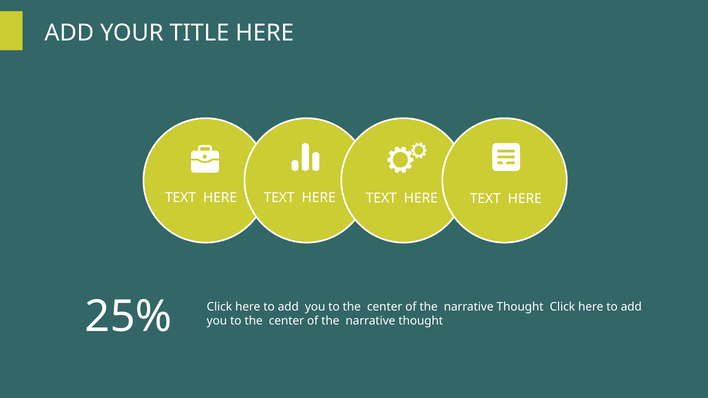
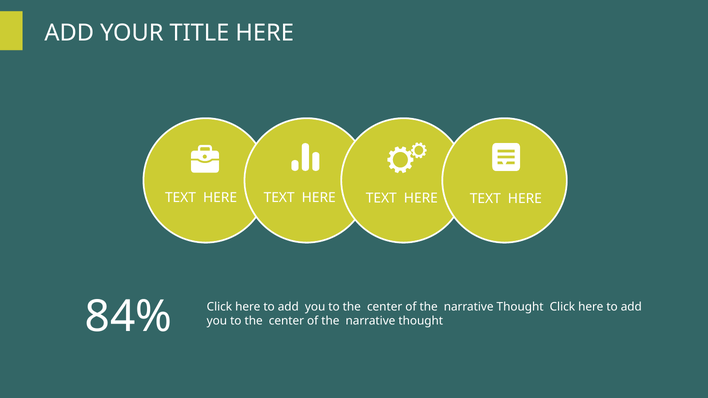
25%: 25% -> 84% (128, 317)
